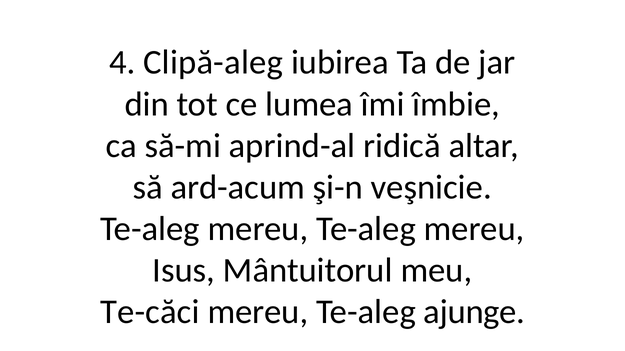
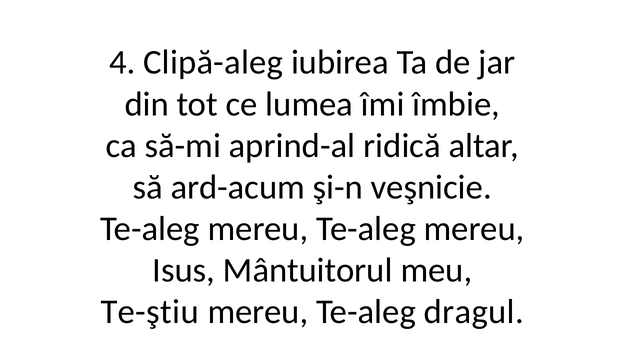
Te-căci: Te-căci -> Te-ştiu (150, 313)
ajunge: ajunge -> dragul (474, 313)
